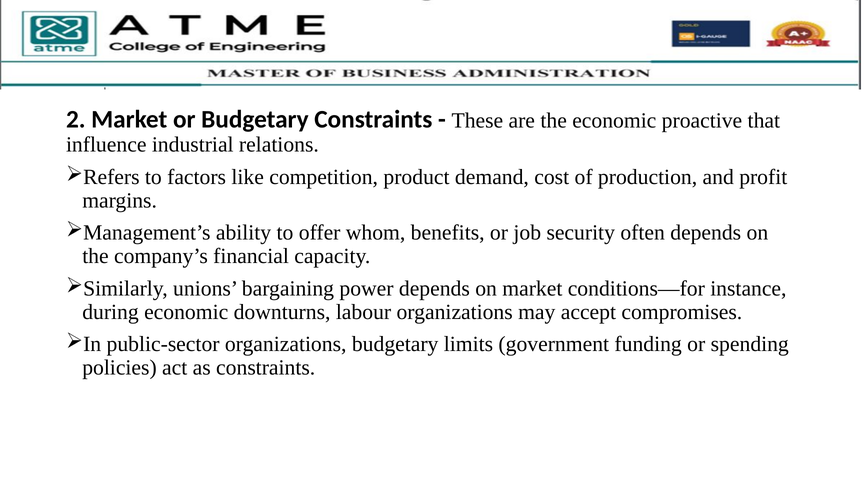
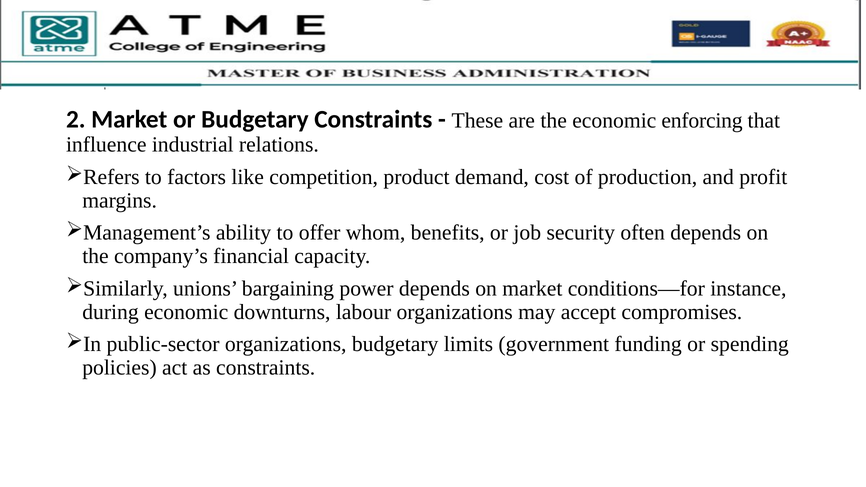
proactive: proactive -> enforcing (702, 121)
